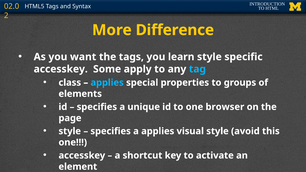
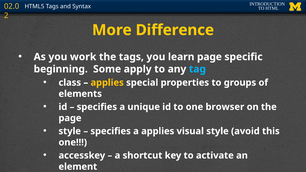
want: want -> work (83, 57)
learn style: style -> page (209, 57)
accesskey: accesskey -> beginning (61, 69)
applies colour: light blue -> yellow (107, 83)
